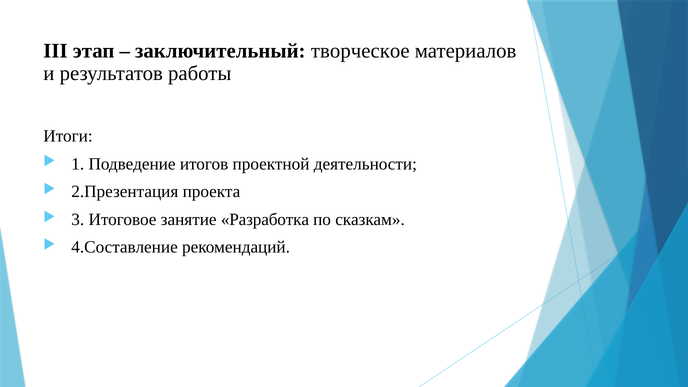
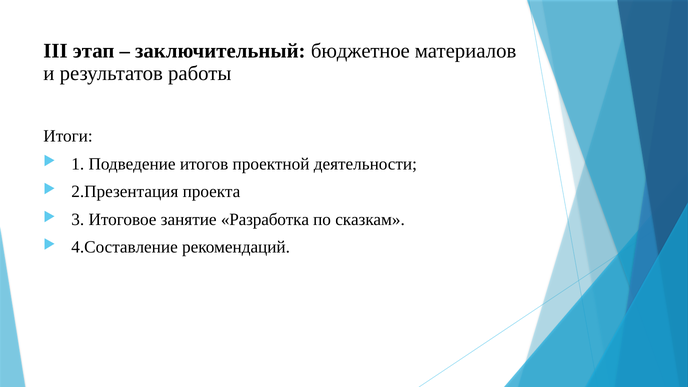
творческое: творческое -> бюджетное (360, 51)
